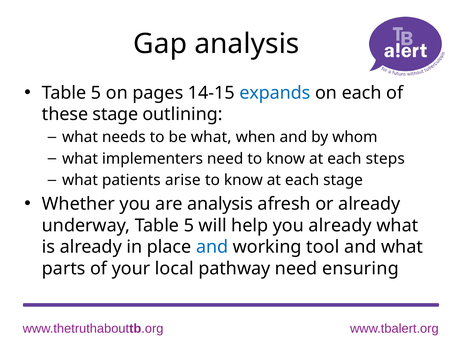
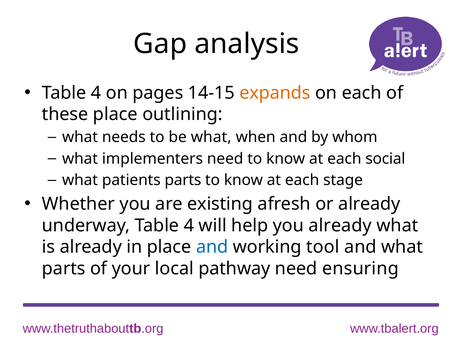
5: 5 -> 4 (96, 93)
expands colour: blue -> orange (275, 93)
these stage: stage -> place (115, 114)
steps: steps -> social (385, 159)
patients arise: arise -> parts (183, 180)
are analysis: analysis -> existing (220, 204)
underway Table 5: 5 -> 4 (189, 226)
